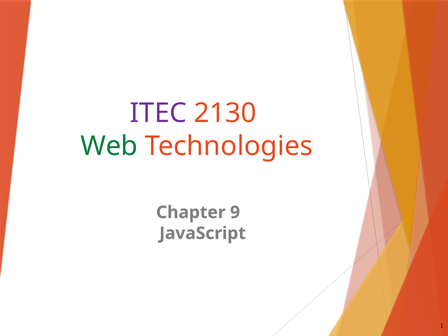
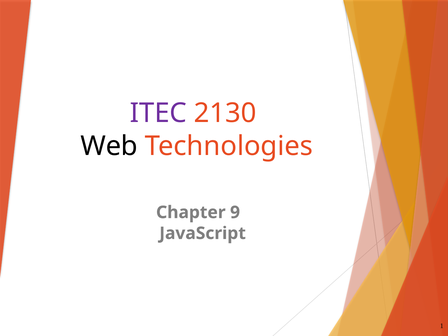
Web colour: green -> black (109, 146)
